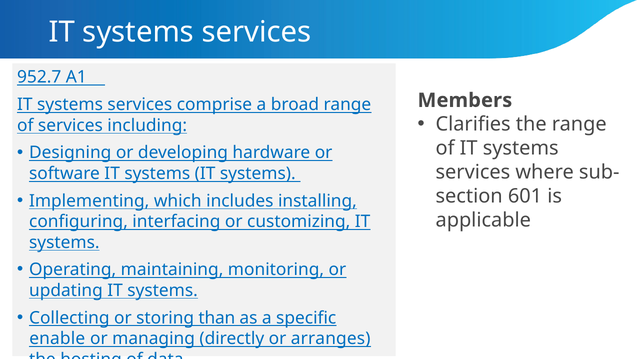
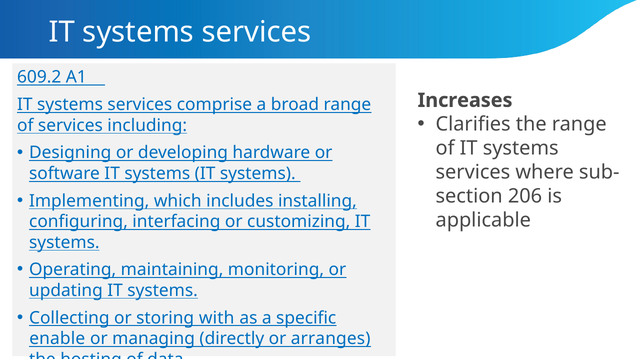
952.7: 952.7 -> 609.2 (39, 77)
Members: Members -> Increases (465, 100)
601: 601 -> 206 (525, 196)
than: than -> with (217, 318)
